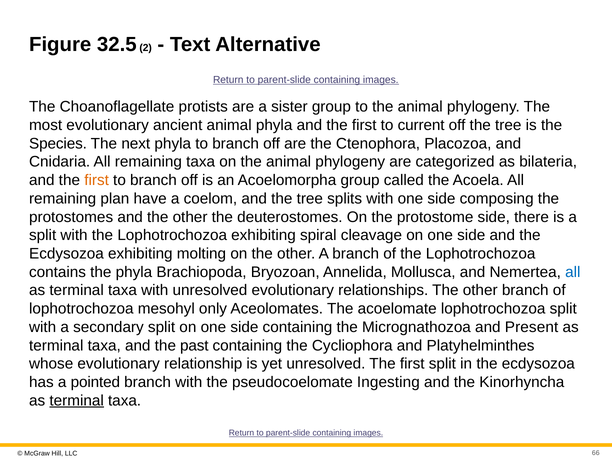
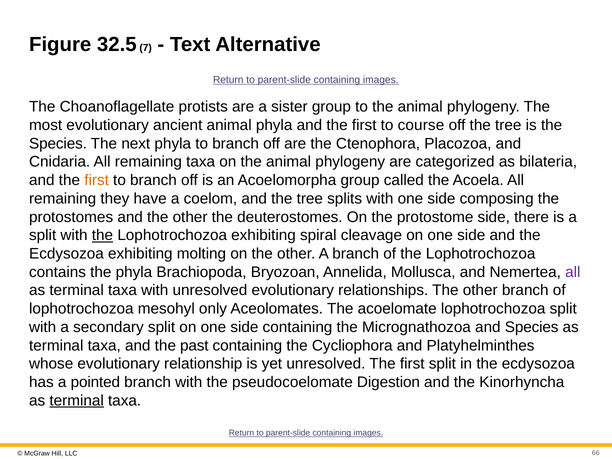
2: 2 -> 7 (146, 48)
current: current -> course (421, 125)
plan: plan -> they (115, 199)
the underline: none -> present (102, 235)
all colour: blue -> purple (573, 272)
and Present: Present -> Species (532, 327)
Ingesting: Ingesting -> Digestion (388, 382)
